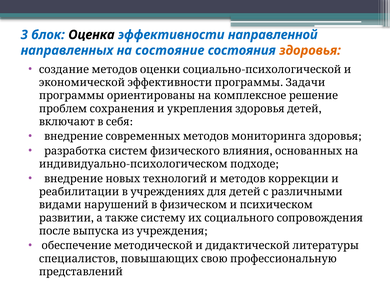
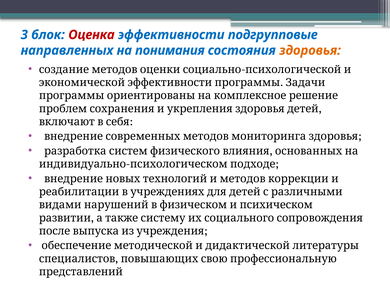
Оценка colour: black -> red (91, 35)
направленной: направленной -> подгрупповые (273, 35)
состояние: состояние -> понимания (170, 50)
